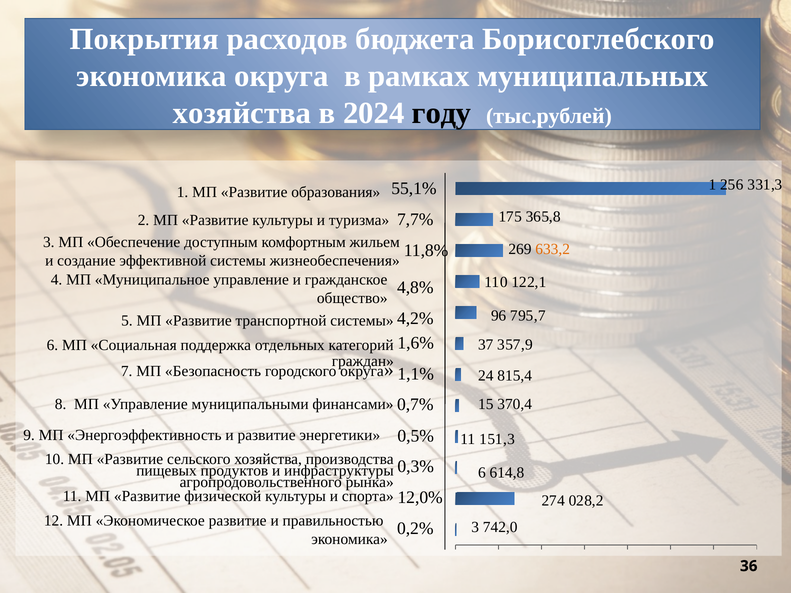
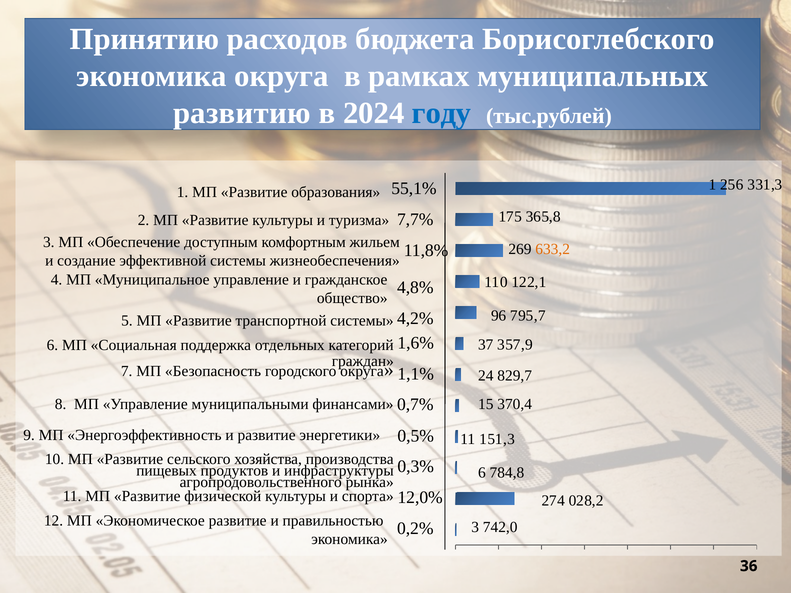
Покрытия: Покрытия -> Принятию (144, 39)
хозяйства: хозяйства -> развитию (242, 113)
году colour: black -> blue (442, 113)
815,4: 815,4 -> 829,7 (515, 376)
614,8: 614,8 -> 784,8 (507, 473)
